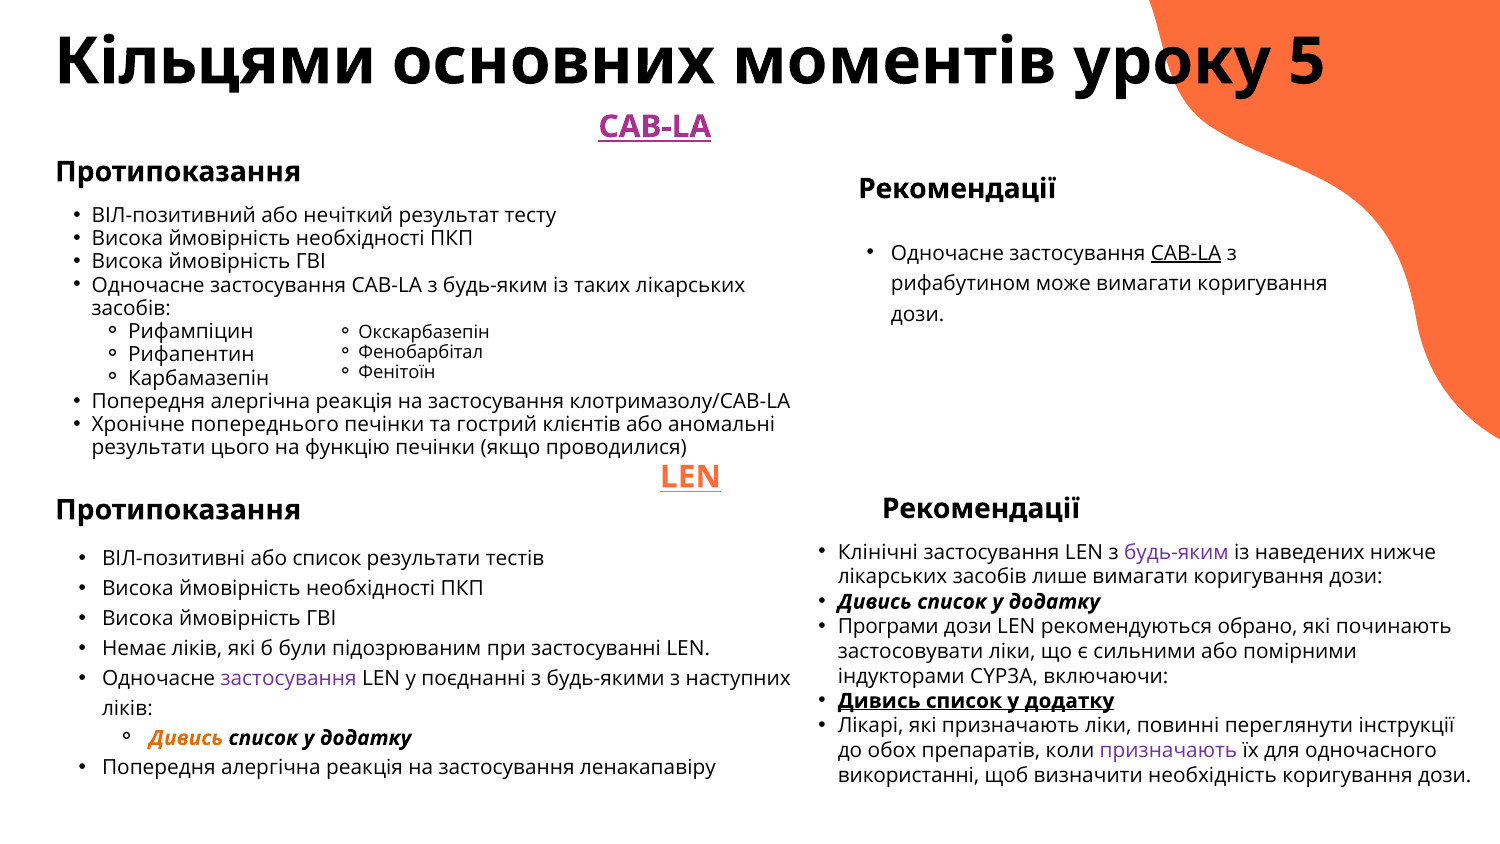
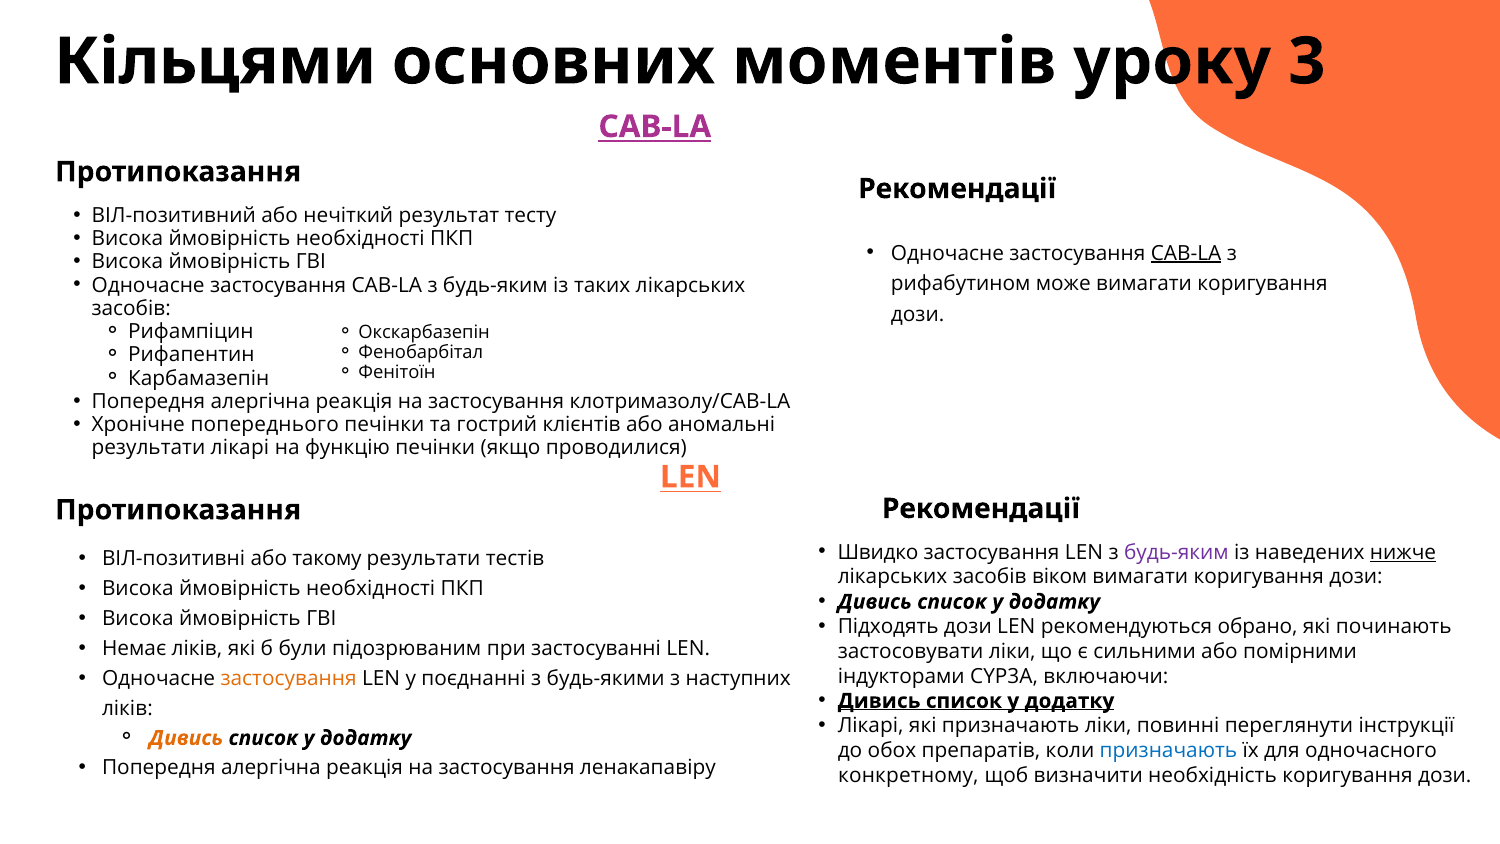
5: 5 -> 3 (1307, 62)
результати цього: цього -> лікарі (240, 448)
Клінічні: Клінічні -> Швидко (878, 552)
нижче underline: none -> present (1403, 552)
або список: список -> такому (327, 559)
лише: лише -> віком (1060, 577)
Програми: Програми -> Підходять (888, 626)
застосування colour: purple -> orange (289, 678)
призначають colour: purple -> blue (1168, 750)
використанні: використанні -> конкретному (908, 775)
